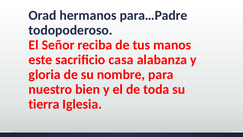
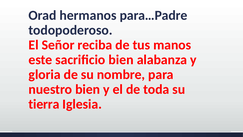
sacrificio casa: casa -> bien (121, 60)
